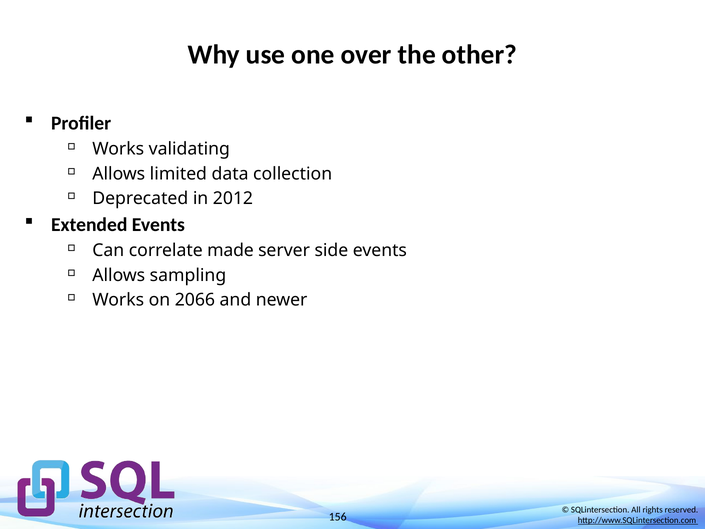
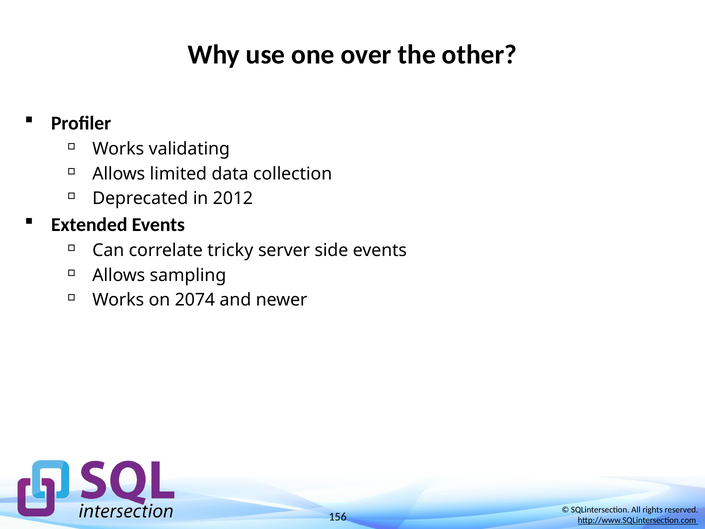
made: made -> tricky (230, 251)
2066: 2066 -> 2074 (195, 300)
